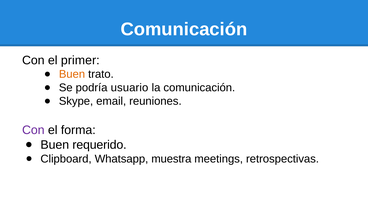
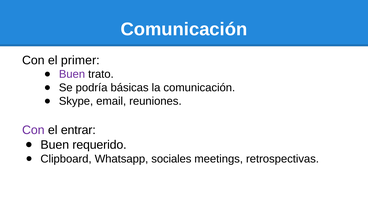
Buen colour: orange -> purple (72, 74)
usuario: usuario -> básicas (130, 88)
forma: forma -> entrar (78, 130)
muestra: muestra -> sociales (171, 159)
